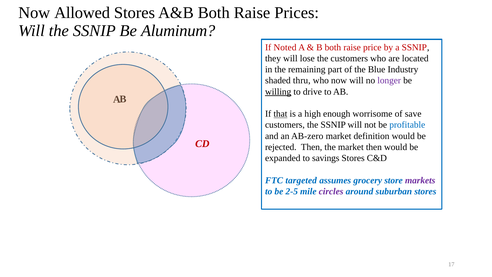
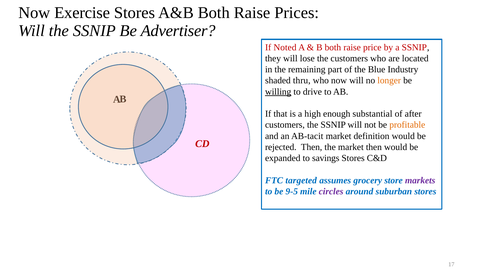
Allowed: Allowed -> Exercise (82, 13)
Aluminum: Aluminum -> Advertiser (178, 31)
longer colour: purple -> orange (389, 81)
that underline: present -> none (280, 114)
worrisome: worrisome -> substantial (372, 114)
save: save -> after (413, 114)
profitable colour: blue -> orange (407, 125)
AB-zero: AB-zero -> AB-tacit (307, 136)
2-5: 2-5 -> 9-5 (292, 191)
